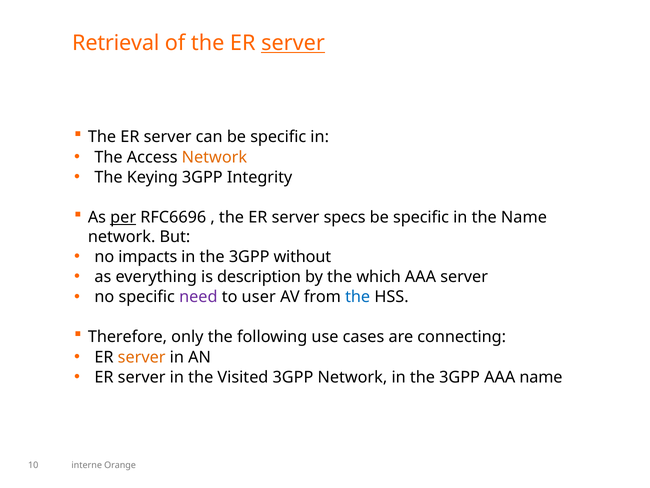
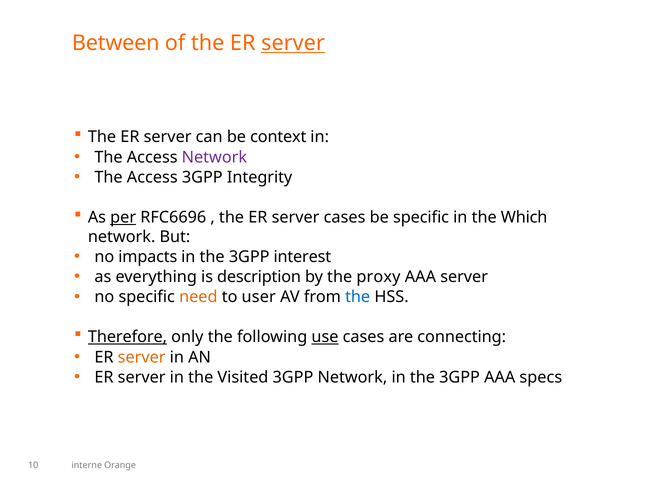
Retrieval: Retrieval -> Between (116, 43)
can be specific: specific -> context (278, 137)
Network colour: orange -> purple (214, 157)
Keying: Keying -> Access (152, 177)
server specs: specs -> cases (345, 217)
the Name: Name -> Which (524, 217)
without: without -> interest (302, 257)
which: which -> proxy (378, 277)
need colour: purple -> orange (198, 297)
Therefore underline: none -> present (128, 337)
use underline: none -> present (325, 337)
AAA name: name -> specs (541, 377)
